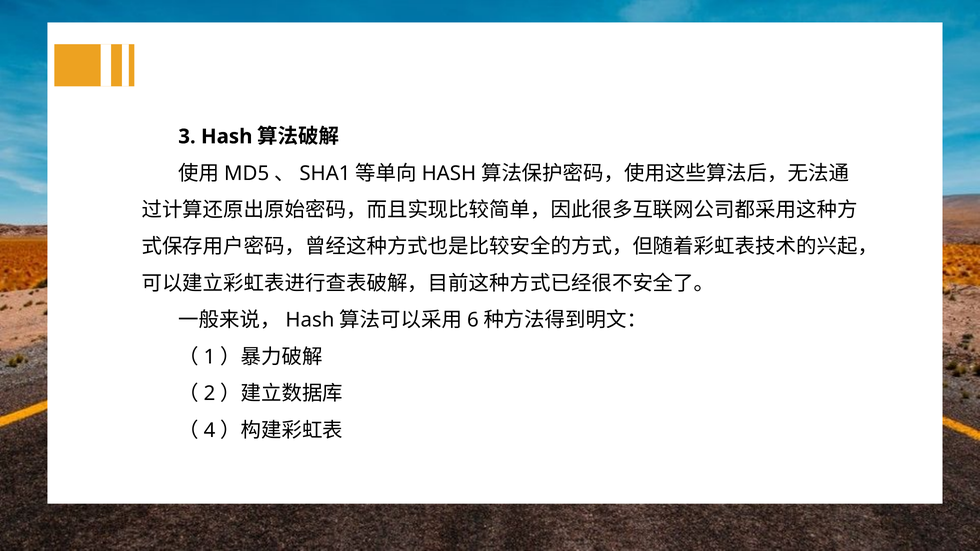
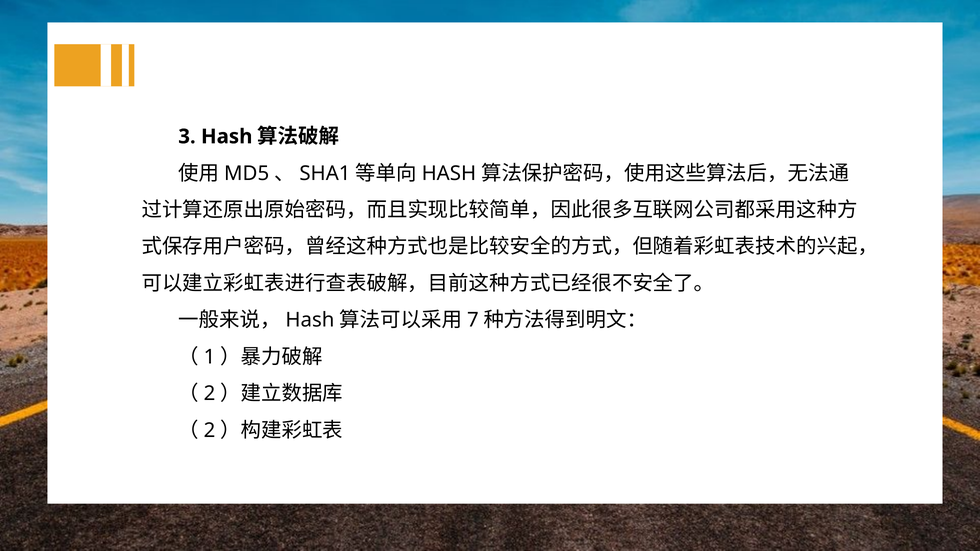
6: 6 -> 7 (473, 320)
4: 4 -> 2 (209, 431)
